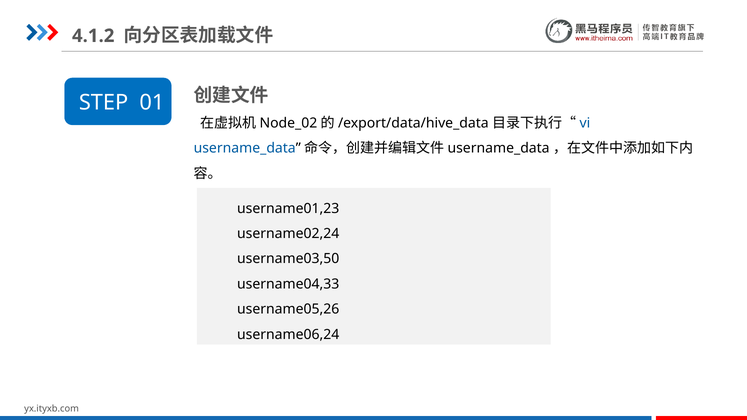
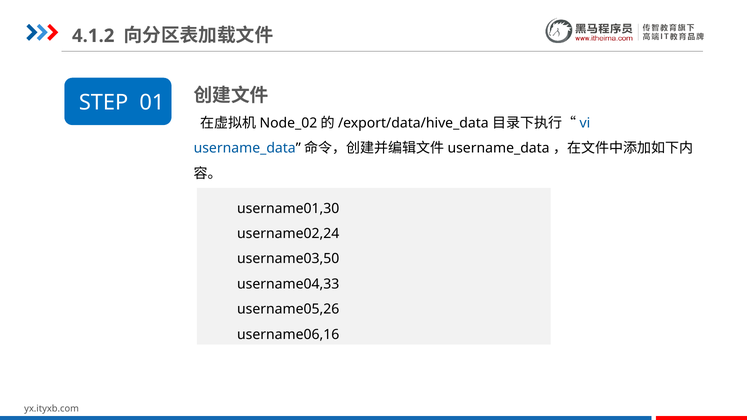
username01,23: username01,23 -> username01,30 (288, 209)
username06,24: username06,24 -> username06,16 (288, 335)
